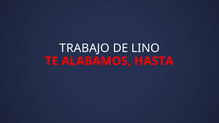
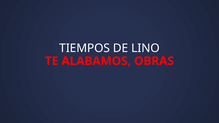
TRABAJO: TRABAJO -> TIEMPOS (85, 48)
HASTA: HASTA -> OBRAS (154, 61)
